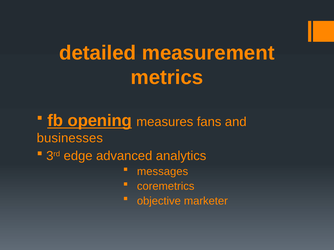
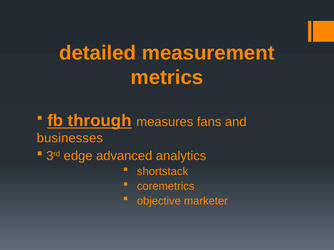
opening: opening -> through (100, 121)
messages: messages -> shortstack (163, 172)
